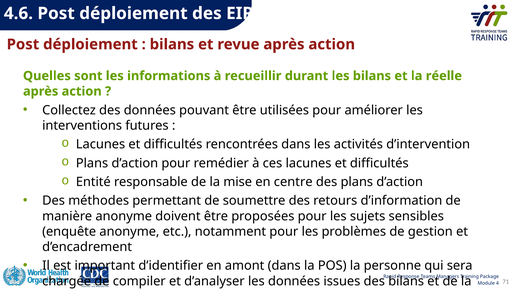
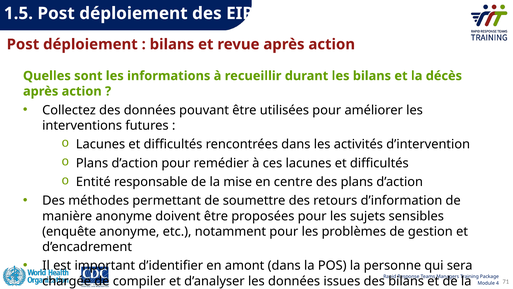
4.6: 4.6 -> 1.5 (18, 13)
réelle: réelle -> décès (444, 76)
